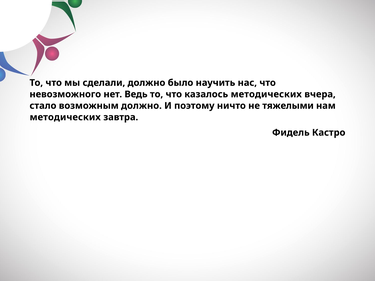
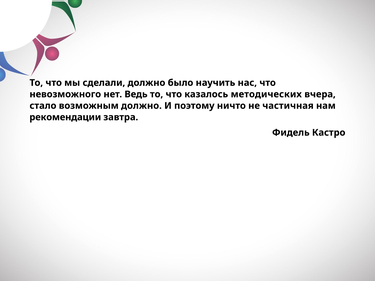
тяжелыми: тяжелыми -> частичная (288, 106)
методических: методических -> рекомендации (65, 117)
